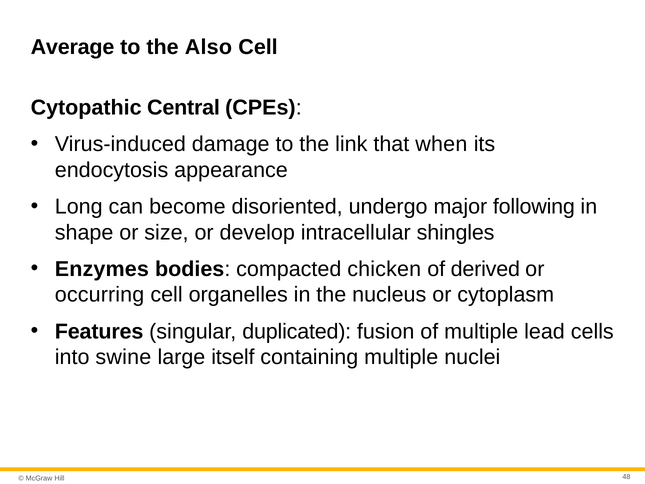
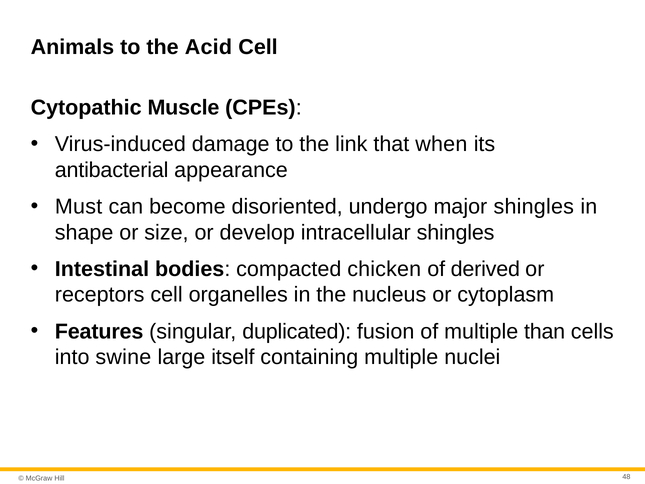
Average: Average -> Animals (72, 47)
Also: Also -> Acid (208, 47)
Central: Central -> Muscle (183, 108)
endocytosis: endocytosis -> antibacterial (112, 170)
Long: Long -> Must (79, 207)
major following: following -> shingles (534, 207)
Enzymes: Enzymes -> Intestinal (102, 269)
occurring: occurring -> receptors (100, 295)
lead: lead -> than (545, 331)
